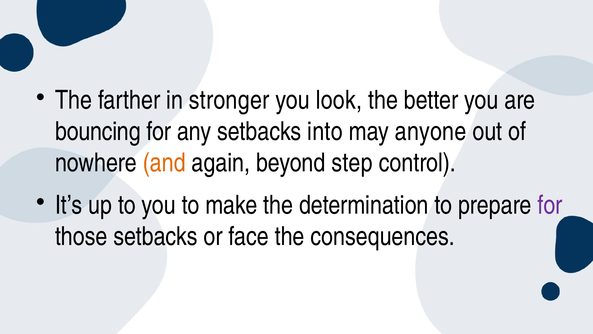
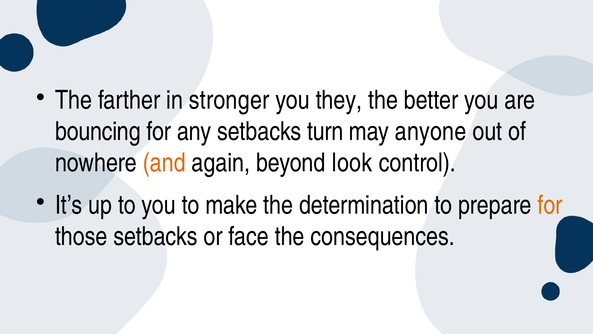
look: look -> they (339, 100)
into: into -> turn (325, 131)
step: step -> look (352, 163)
for colour: purple -> orange (550, 205)
